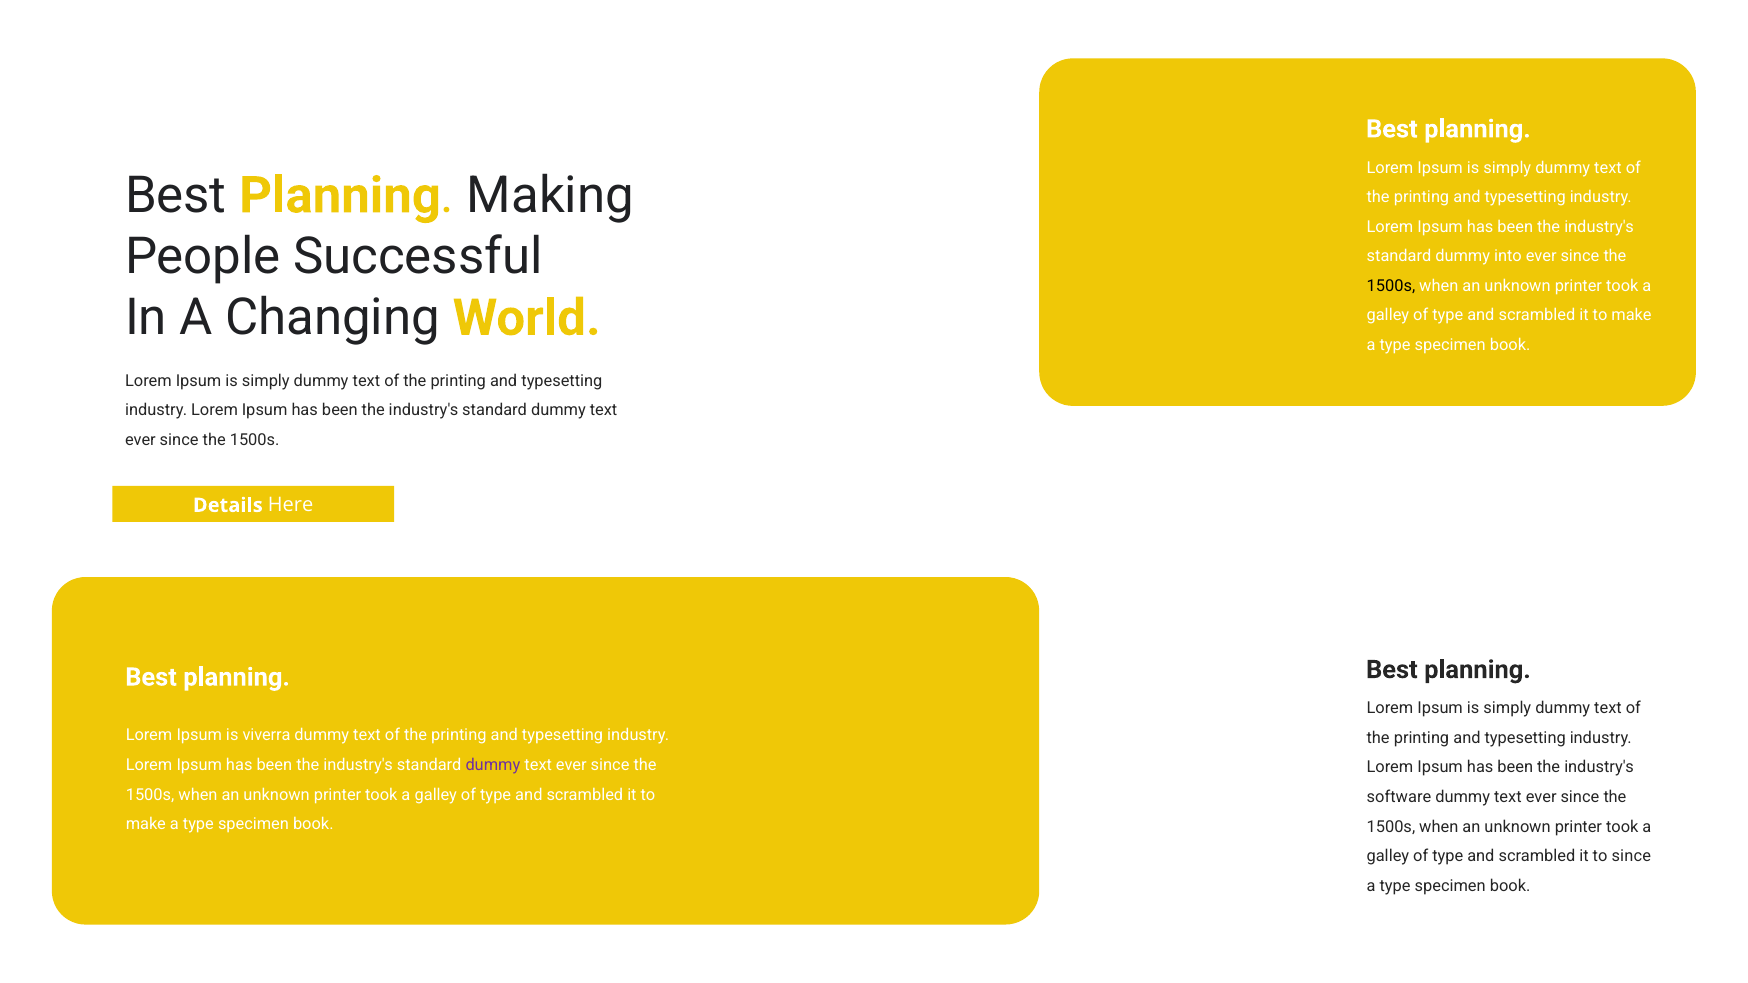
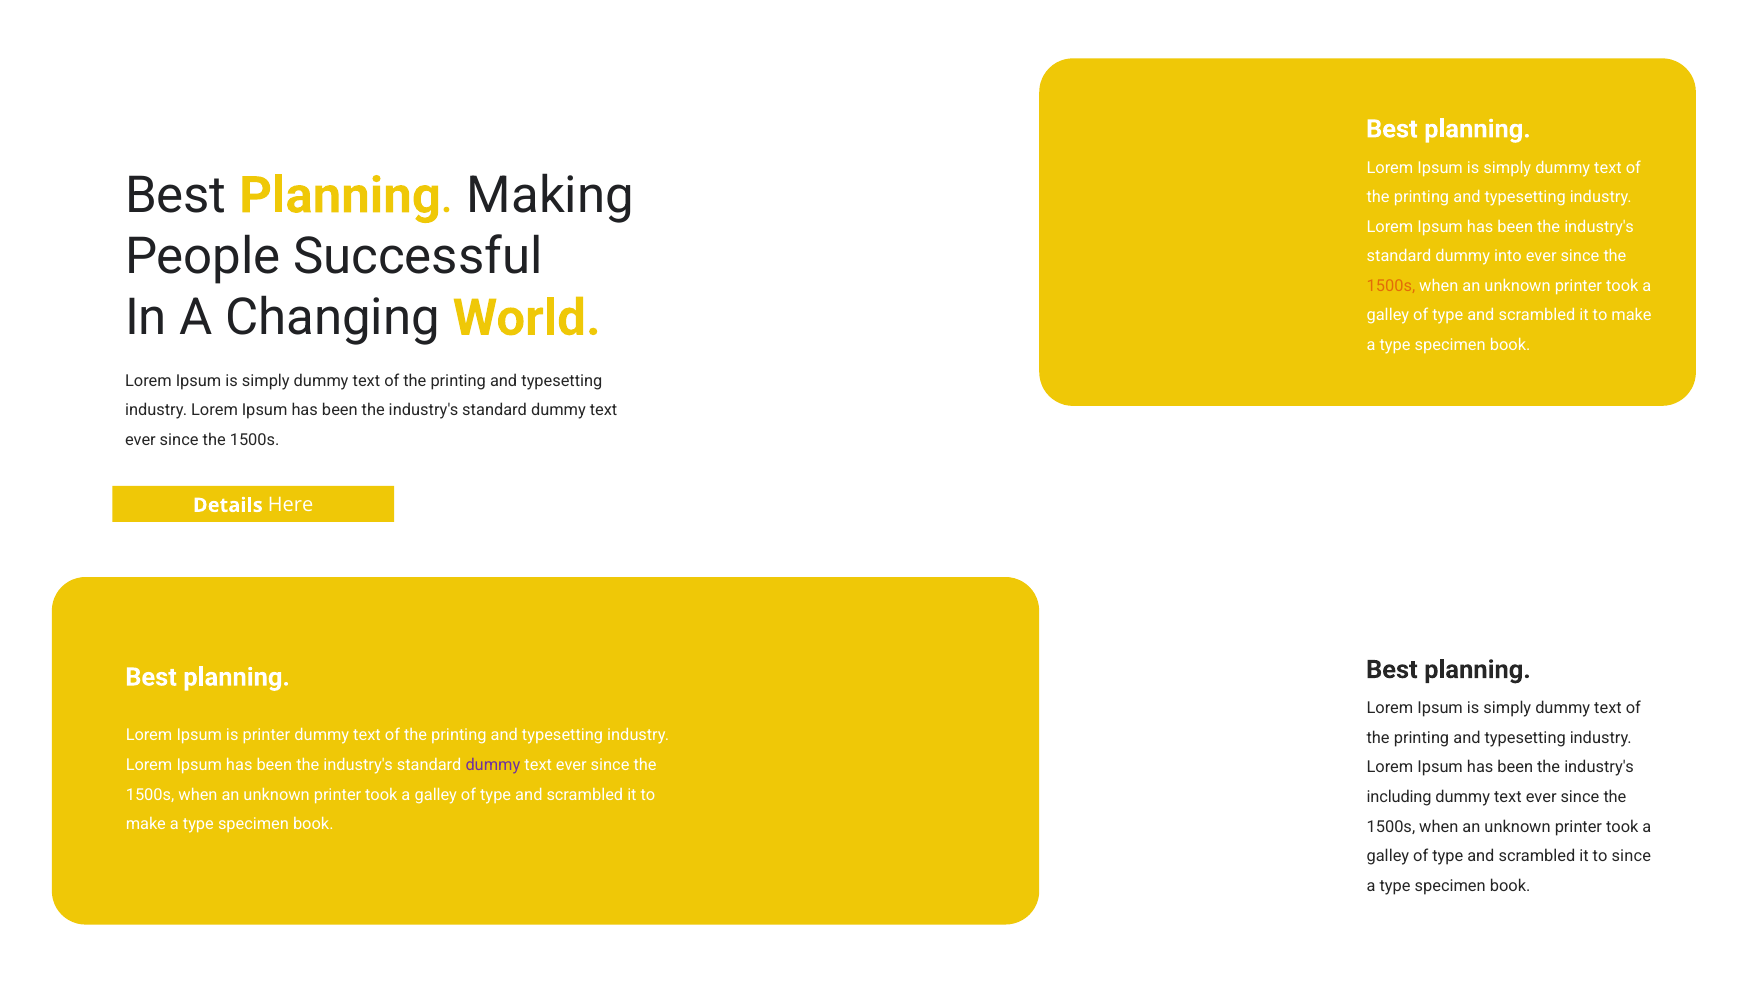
1500s colour: black -> orange (1391, 286)
is viverra: viverra -> printer (266, 736)
software: software -> including (1399, 797)
